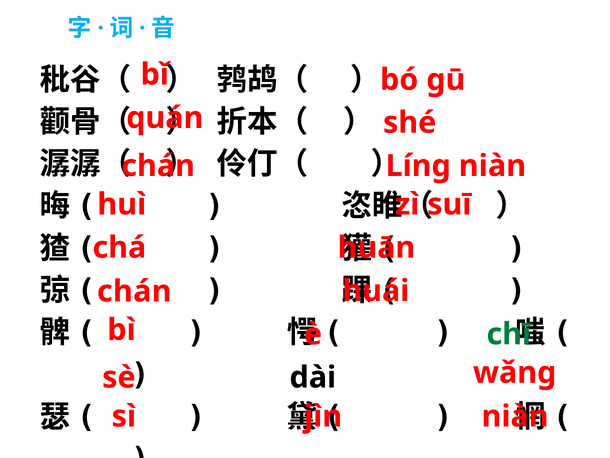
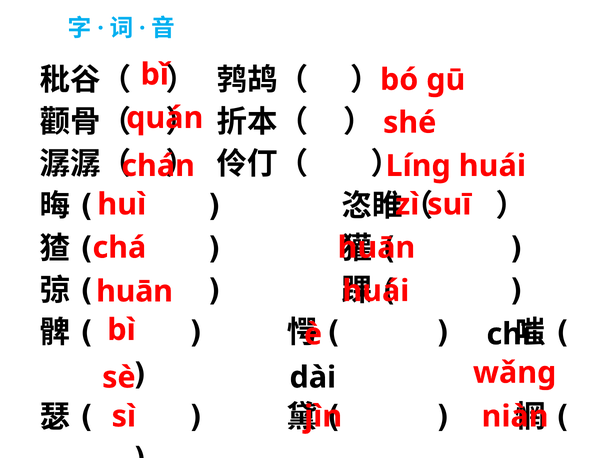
niàn: niàn -> huái (492, 166)
chán: chán -> huān (135, 291)
chī colour: green -> black (509, 334)
